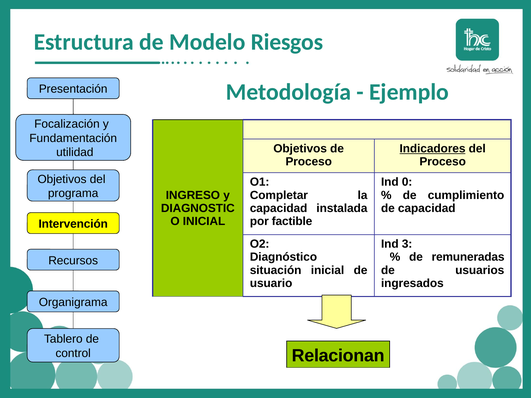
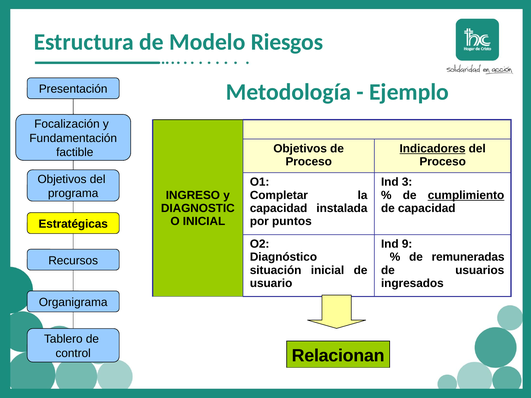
utilidad: utilidad -> factible (75, 152)
0: 0 -> 3 (407, 182)
cumplimiento underline: none -> present (466, 195)
factible: factible -> puntos (292, 222)
Intervención: Intervención -> Estratégicas (73, 224)
3: 3 -> 9 (407, 244)
